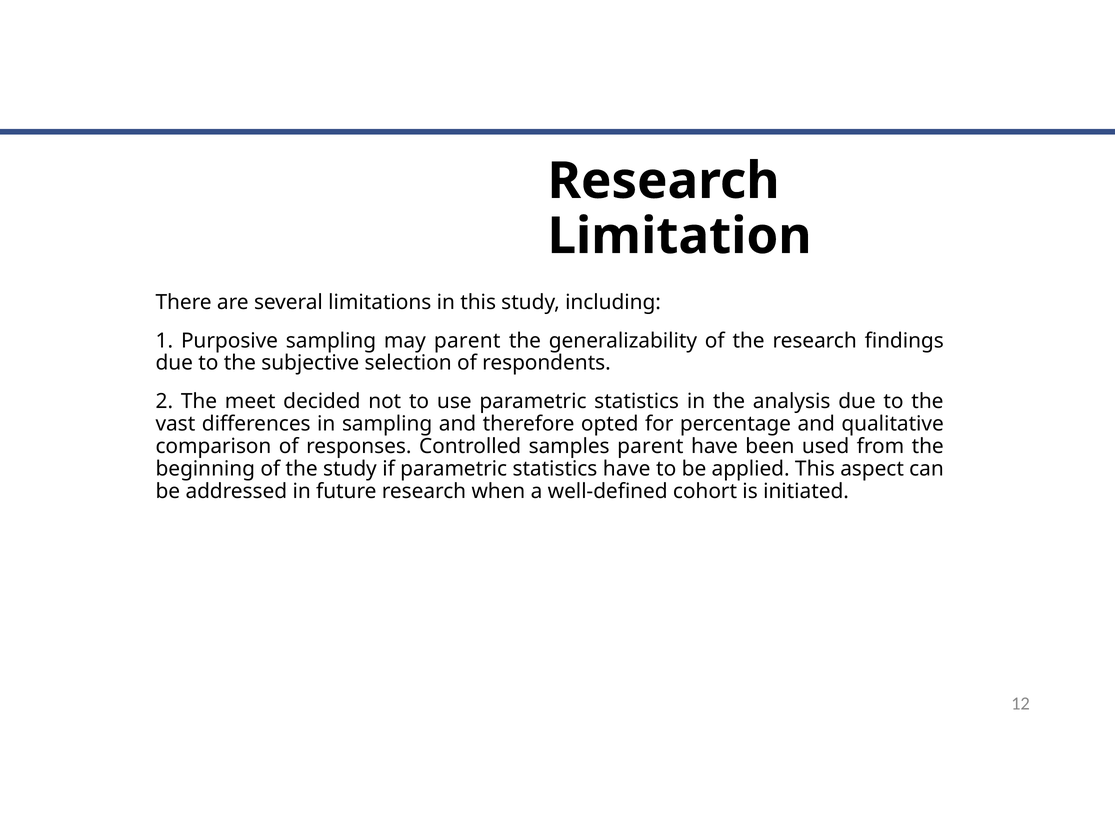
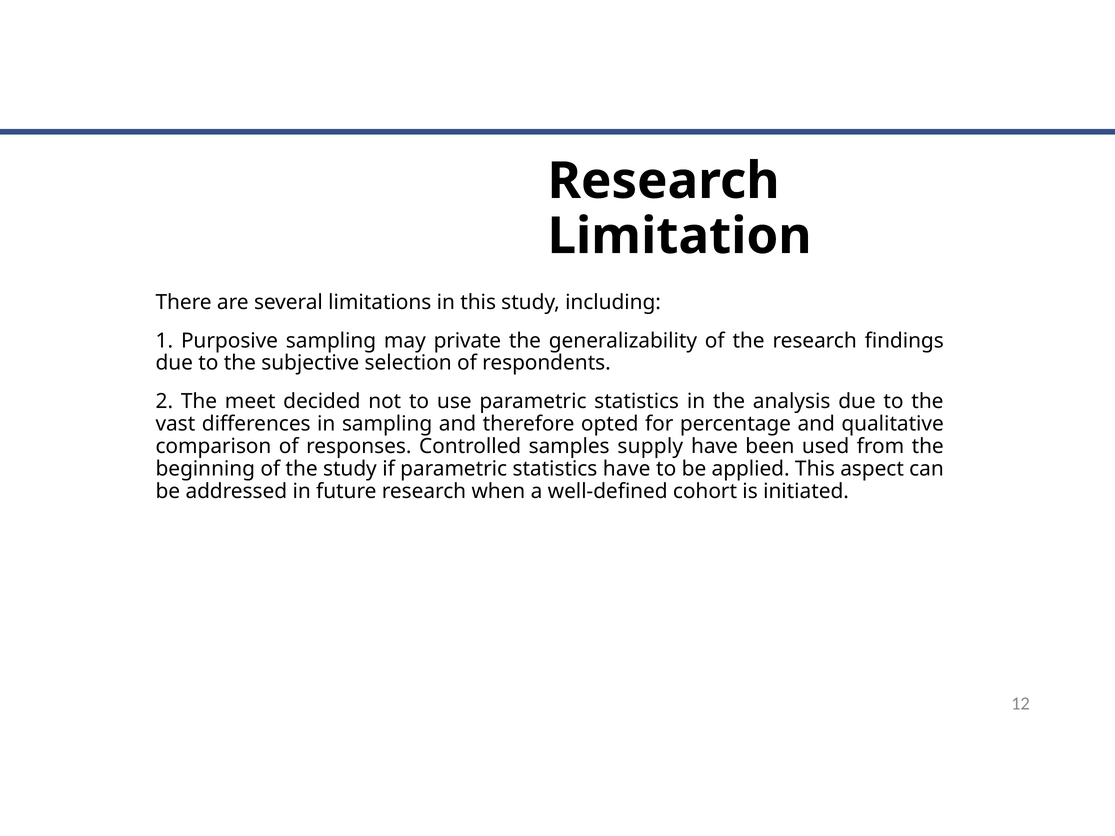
may parent: parent -> private (467, 341)
samples parent: parent -> supply (650, 446)
